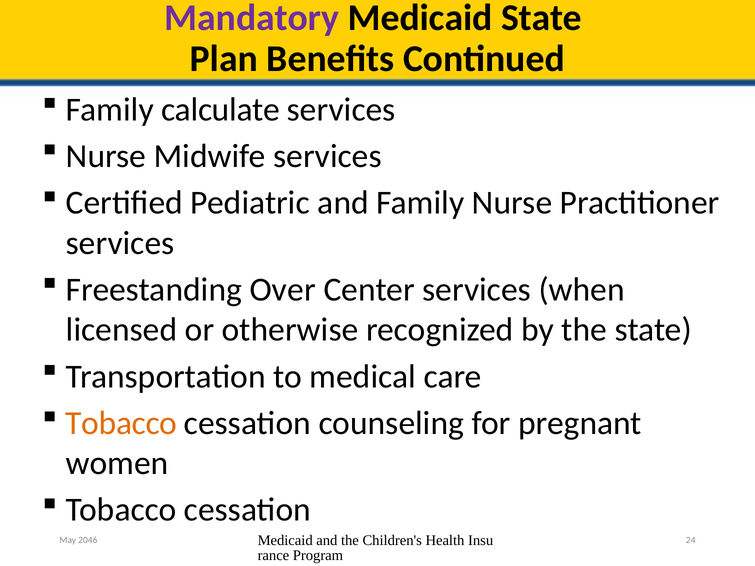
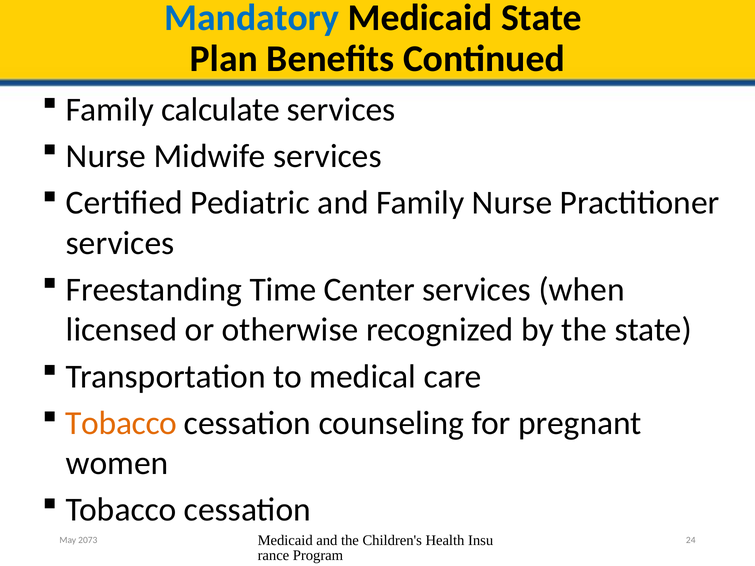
Mandatory colour: purple -> blue (252, 18)
Over: Over -> Time (283, 290)
2046: 2046 -> 2073 (88, 541)
